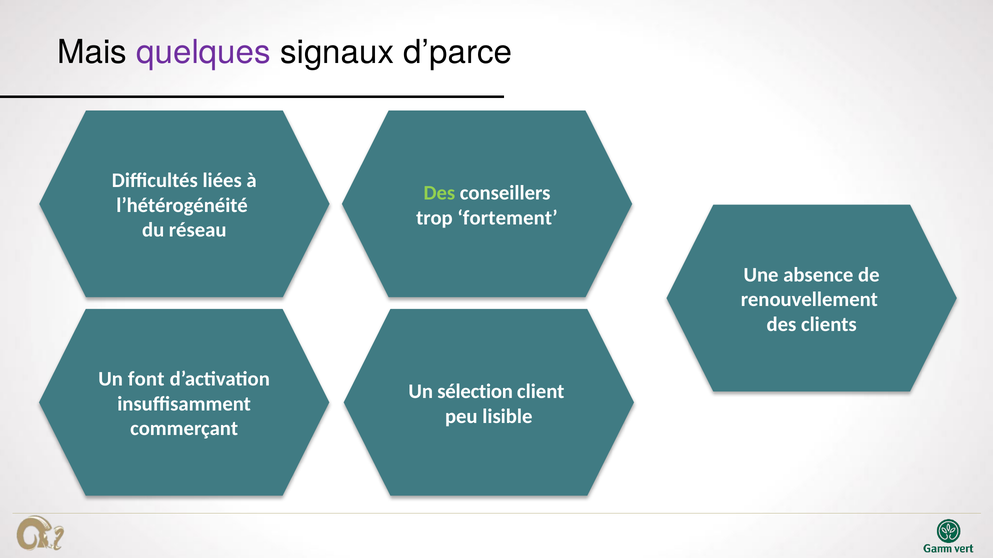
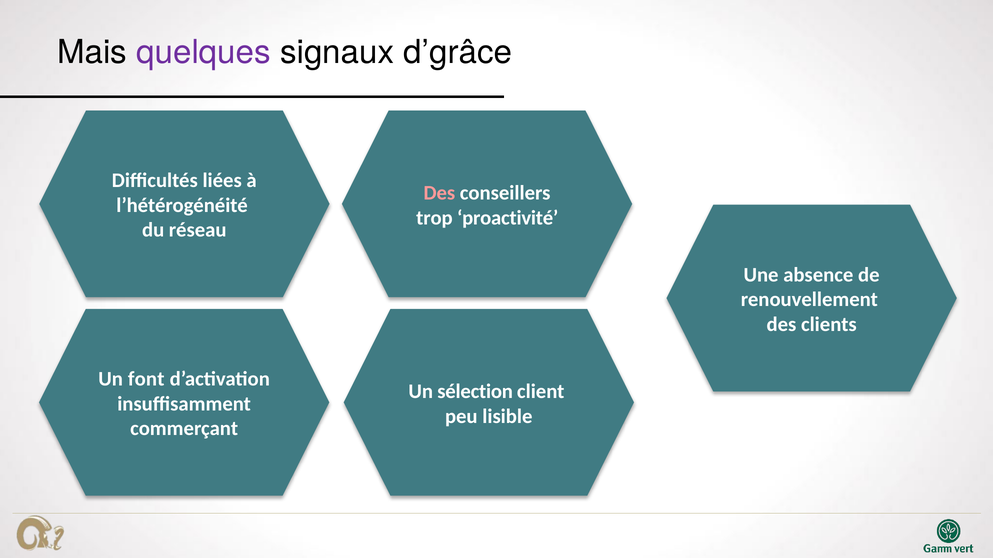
d’parce: d’parce -> d’grâce (458, 52)
Des colour: light green -> pink (439, 193)
fortement: fortement -> proactivité (508, 218)
